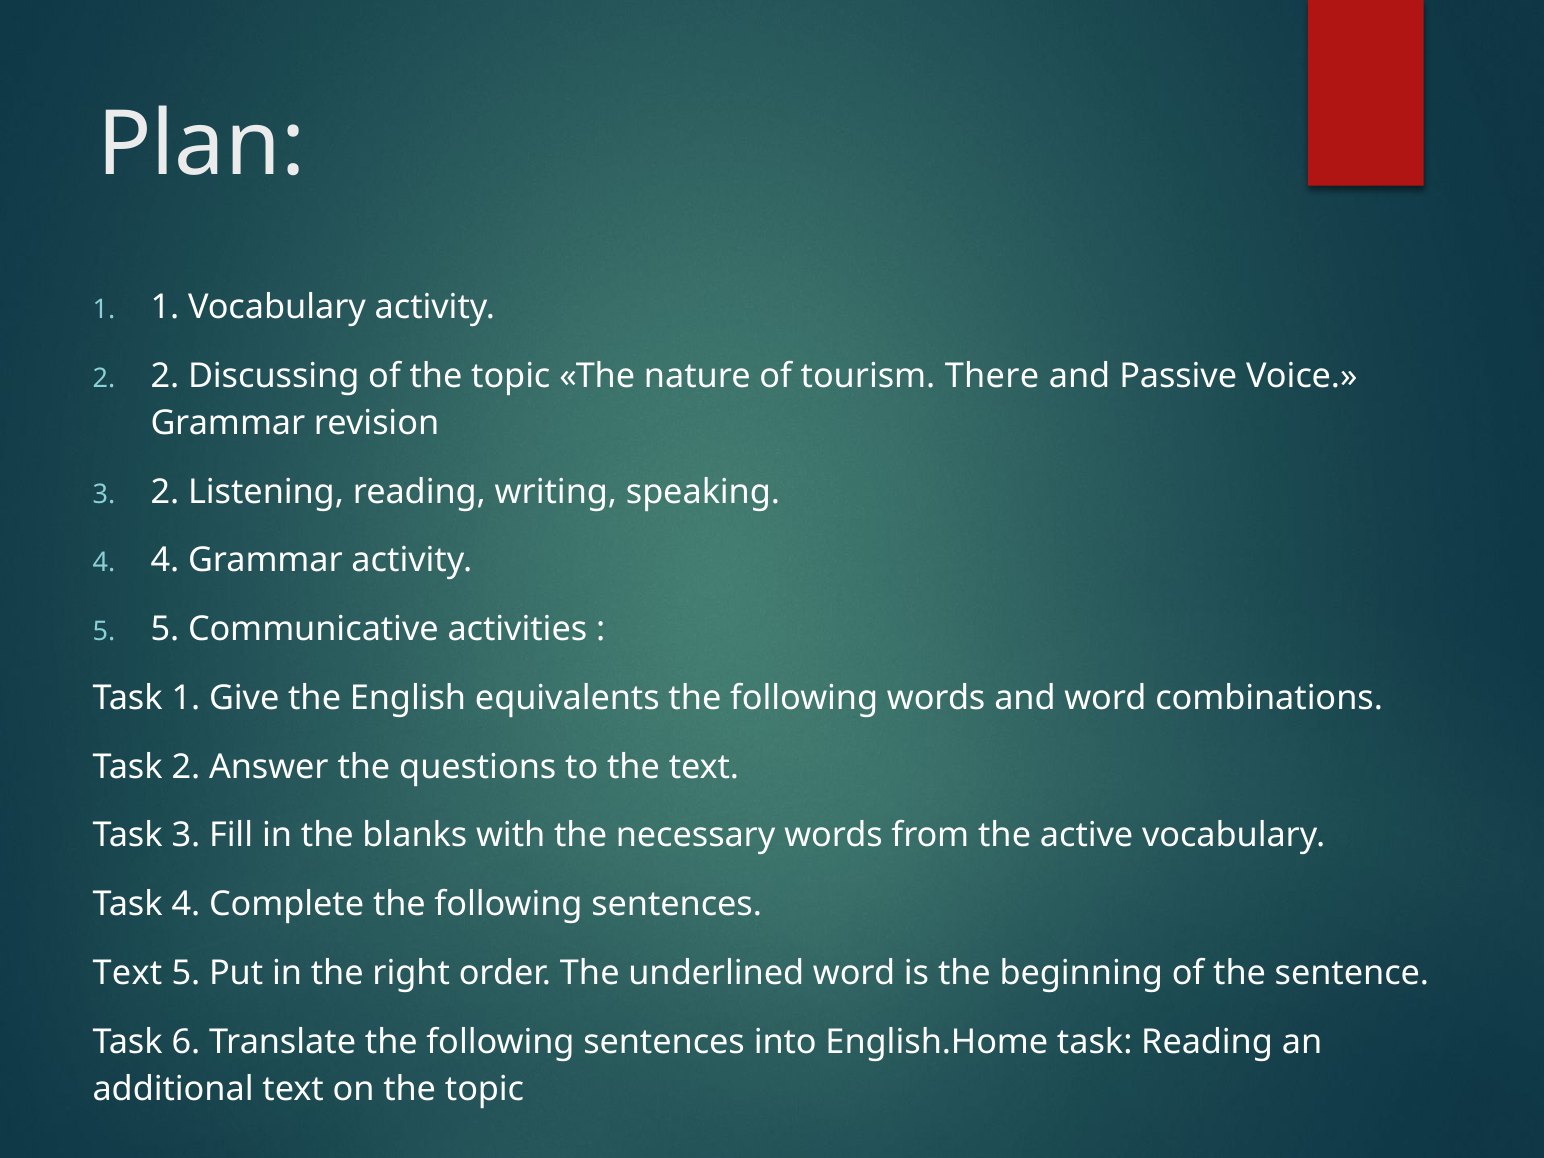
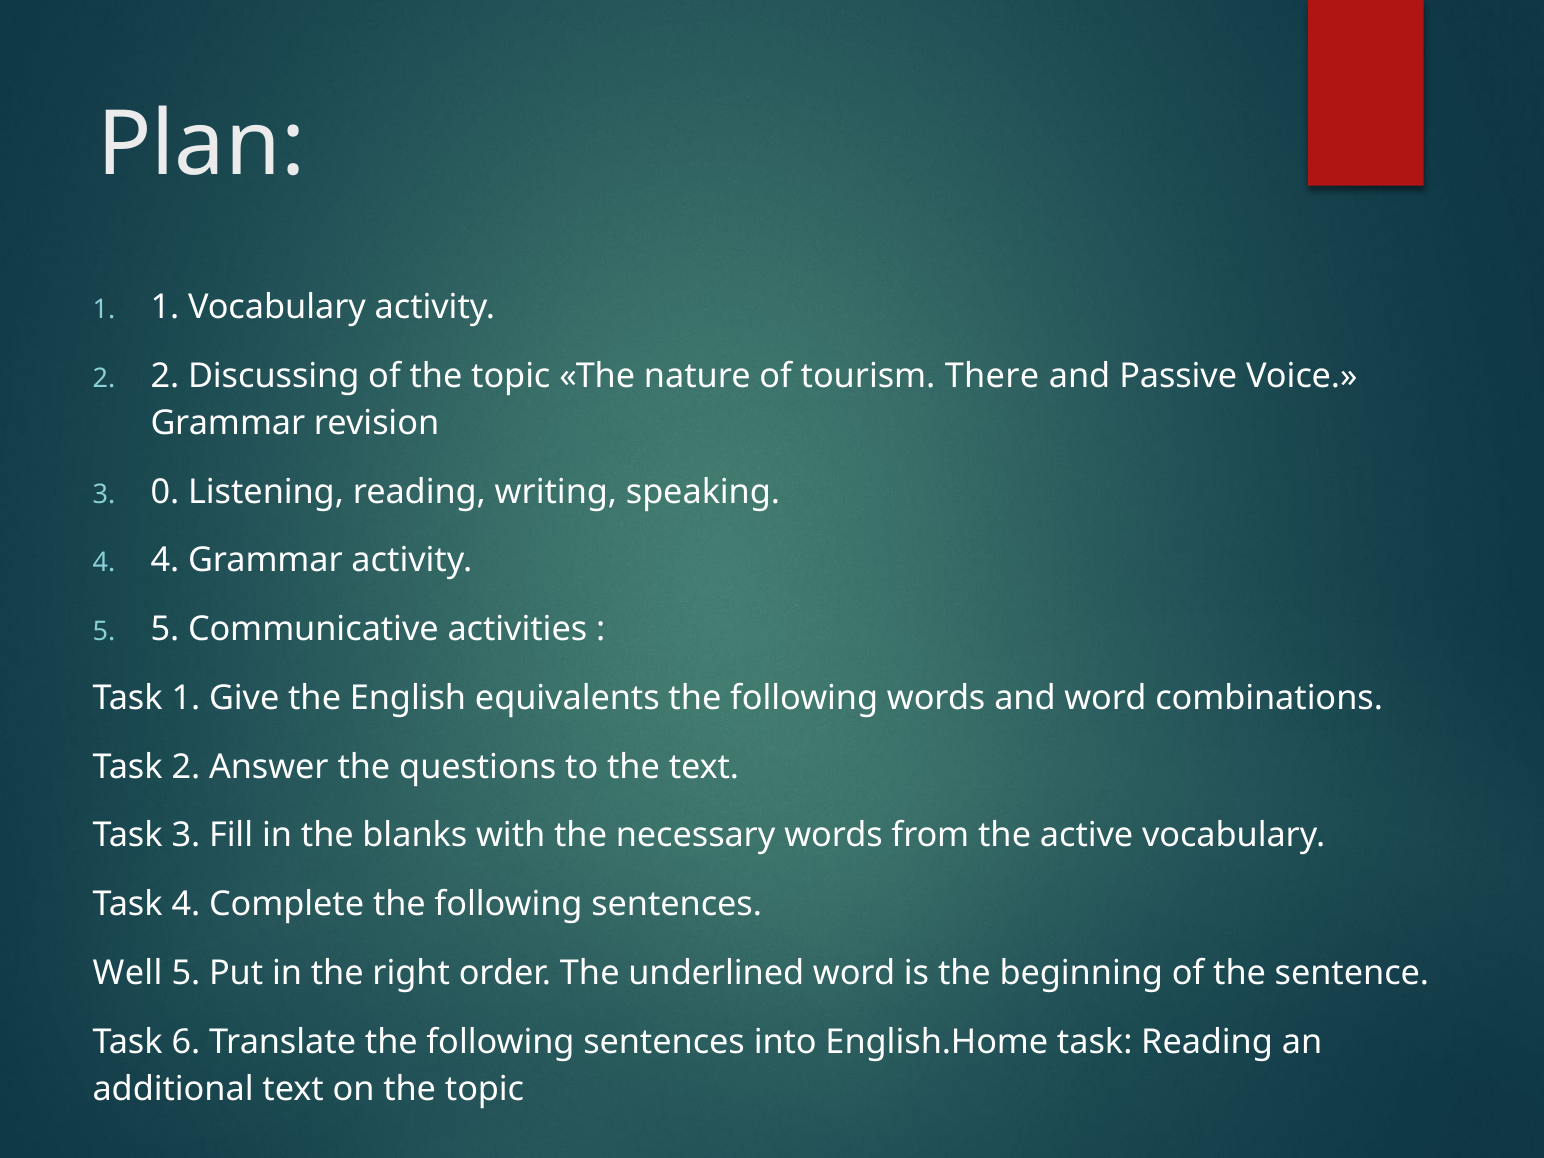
3 2: 2 -> 0 (165, 492)
Text: Text -> Well (127, 973)
